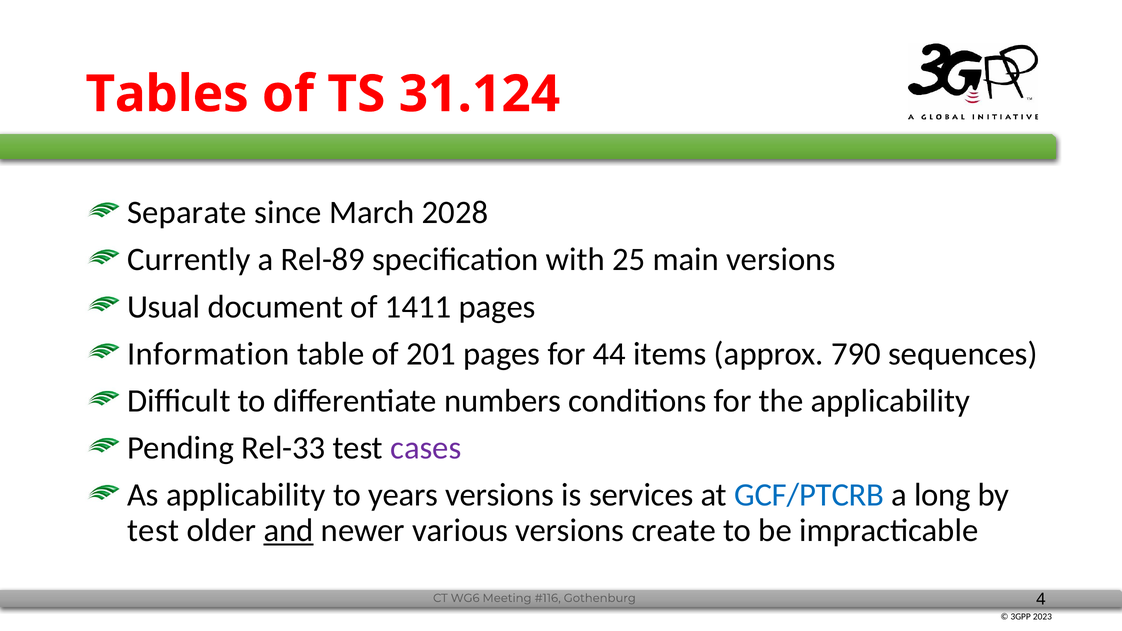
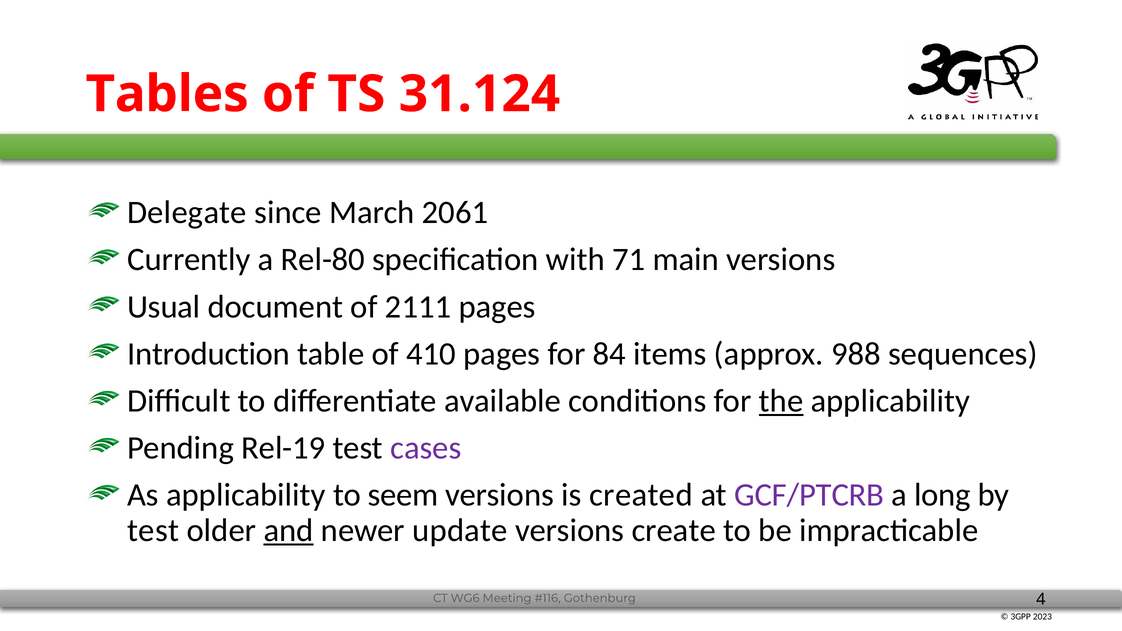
Separate: Separate -> Delegate (187, 213)
2028: 2028 -> 2061 (455, 213)
Rel-89: Rel-89 -> Rel-80 (323, 260)
25: 25 -> 71 (629, 260)
1411: 1411 -> 2111 (418, 307)
Information: Information -> Introduction (209, 354)
201: 201 -> 410 (431, 354)
44: 44 -> 84 (609, 354)
790: 790 -> 988 (856, 354)
numbers: numbers -> available (503, 401)
the underline: none -> present (781, 401)
Rel-33: Rel-33 -> Rel-19 (283, 448)
years: years -> seem (403, 495)
services: services -> created (641, 495)
GCF/PTCRB colour: blue -> purple (809, 495)
various: various -> update (460, 530)
